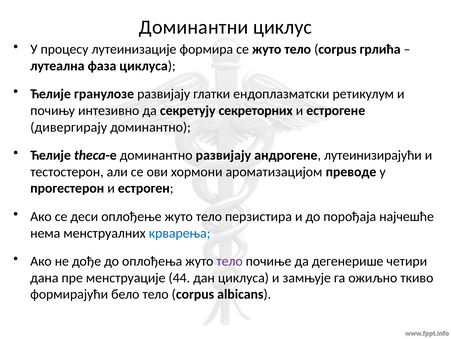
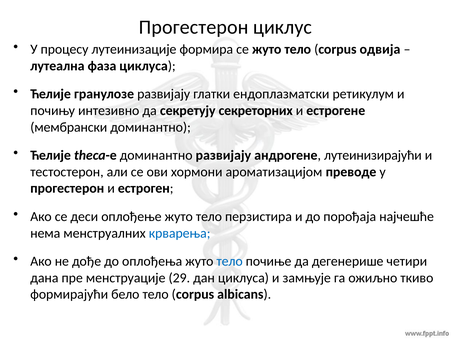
Доминантни: Доминантни -> Прогестерон (194, 27)
грлића: грлића -> одвија (380, 49)
дивергирају: дивергирају -> мембрански (69, 127)
тело colour: purple -> blue (230, 261)
44: 44 -> 29 (179, 277)
